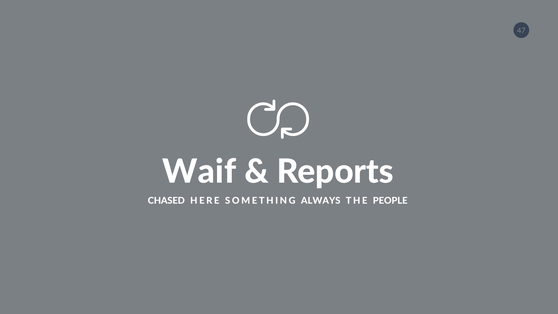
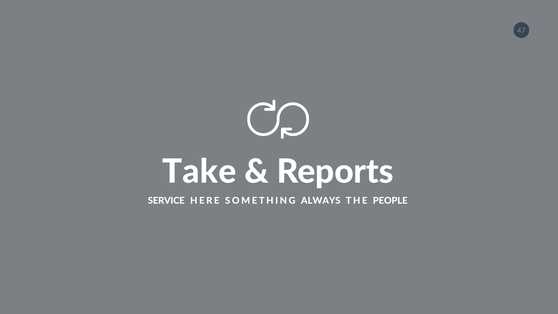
Waif: Waif -> Take (199, 172)
CHASED: CHASED -> SERVICE (166, 201)
